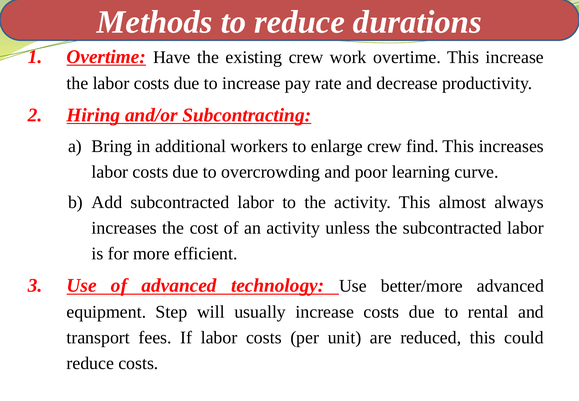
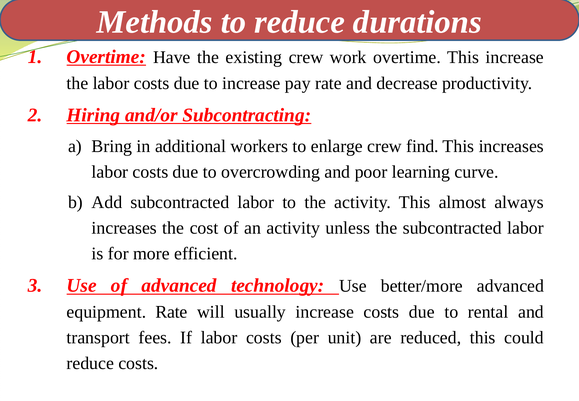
equipment Step: Step -> Rate (172, 312)
